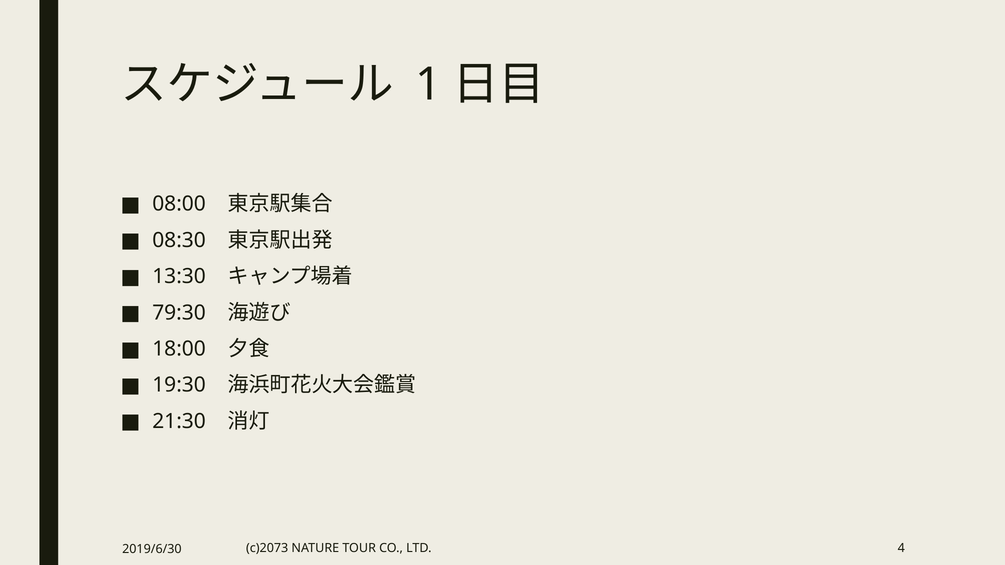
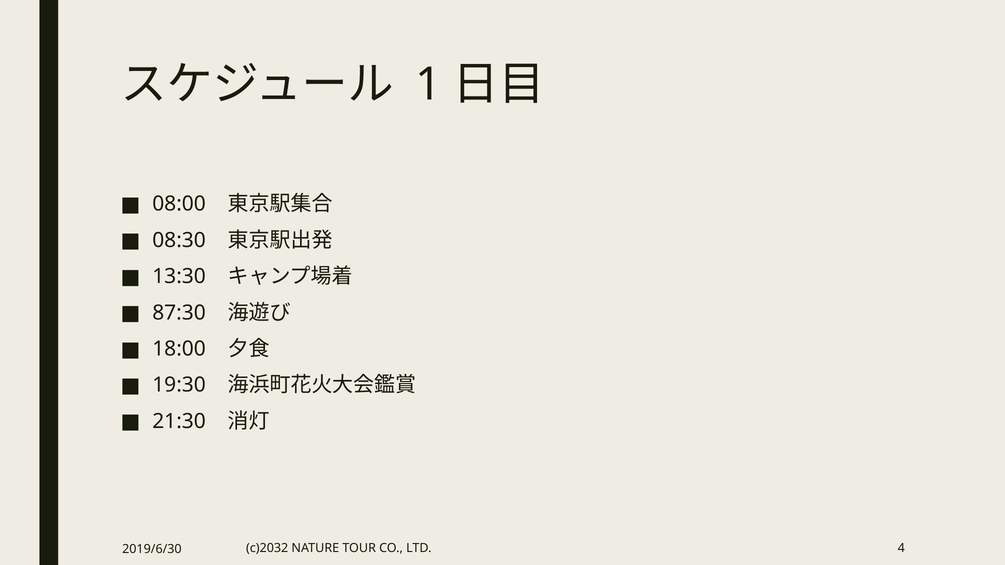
79:30: 79:30 -> 87:30 (179, 313)
c)2073: c)2073 -> c)2032 (267, 548)
